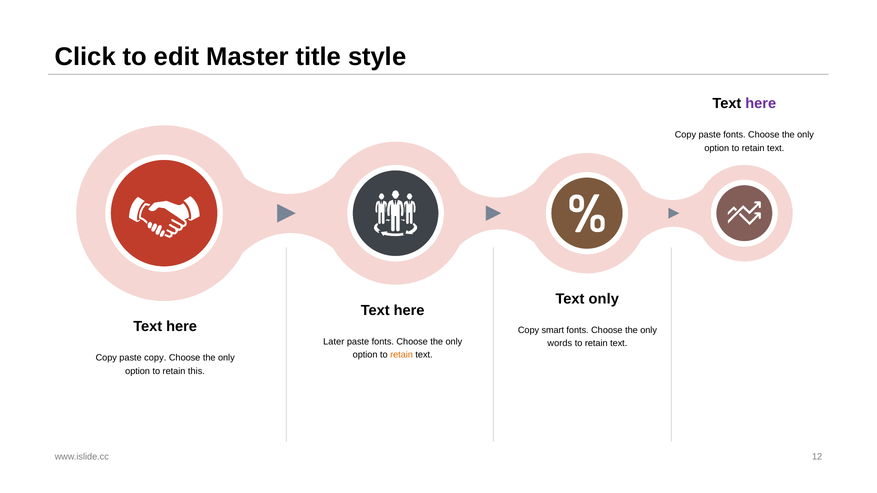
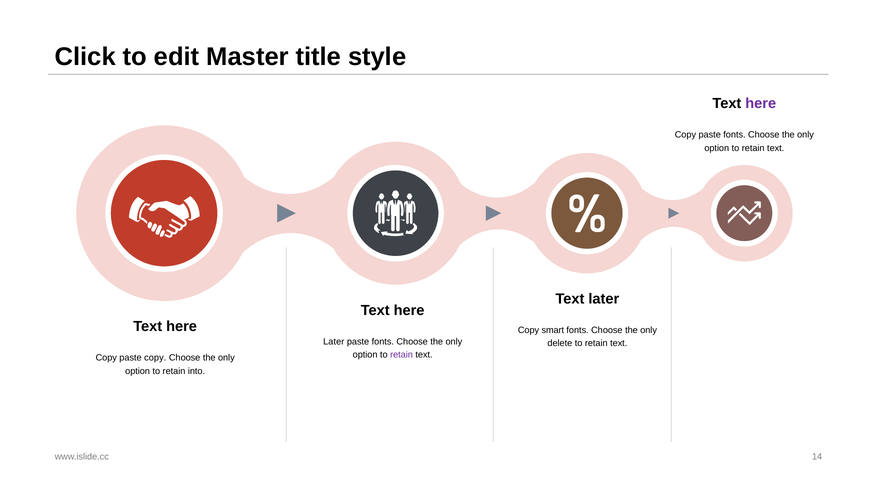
Text only: only -> later (604, 299)
words: words -> delete (560, 344)
retain colour: orange -> purple (402, 355)
this: this -> into (196, 371)
12: 12 -> 14 (817, 457)
